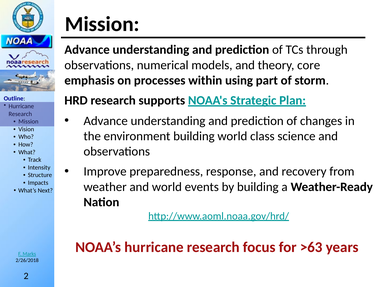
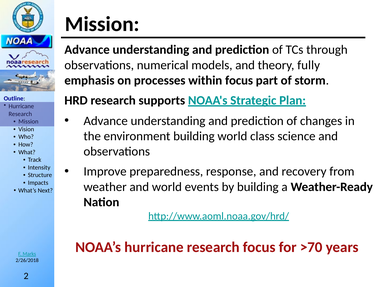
core: core -> fully (309, 65)
within using: using -> focus (239, 80)
>63: >63 -> >70 (311, 247)
